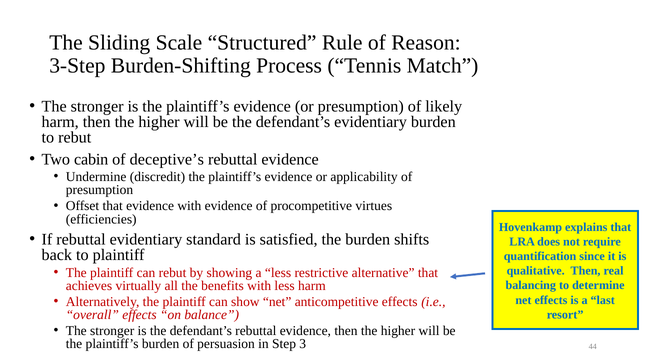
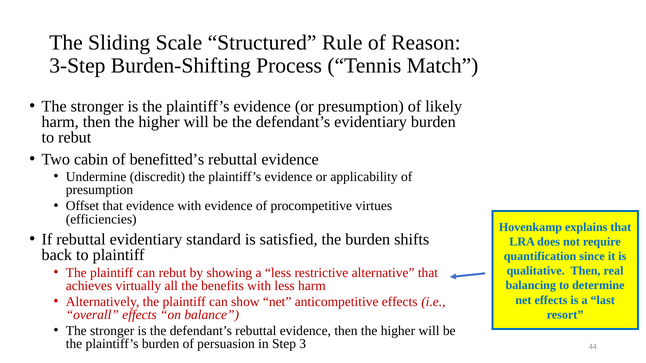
deceptive’s: deceptive’s -> benefitted’s (167, 160)
